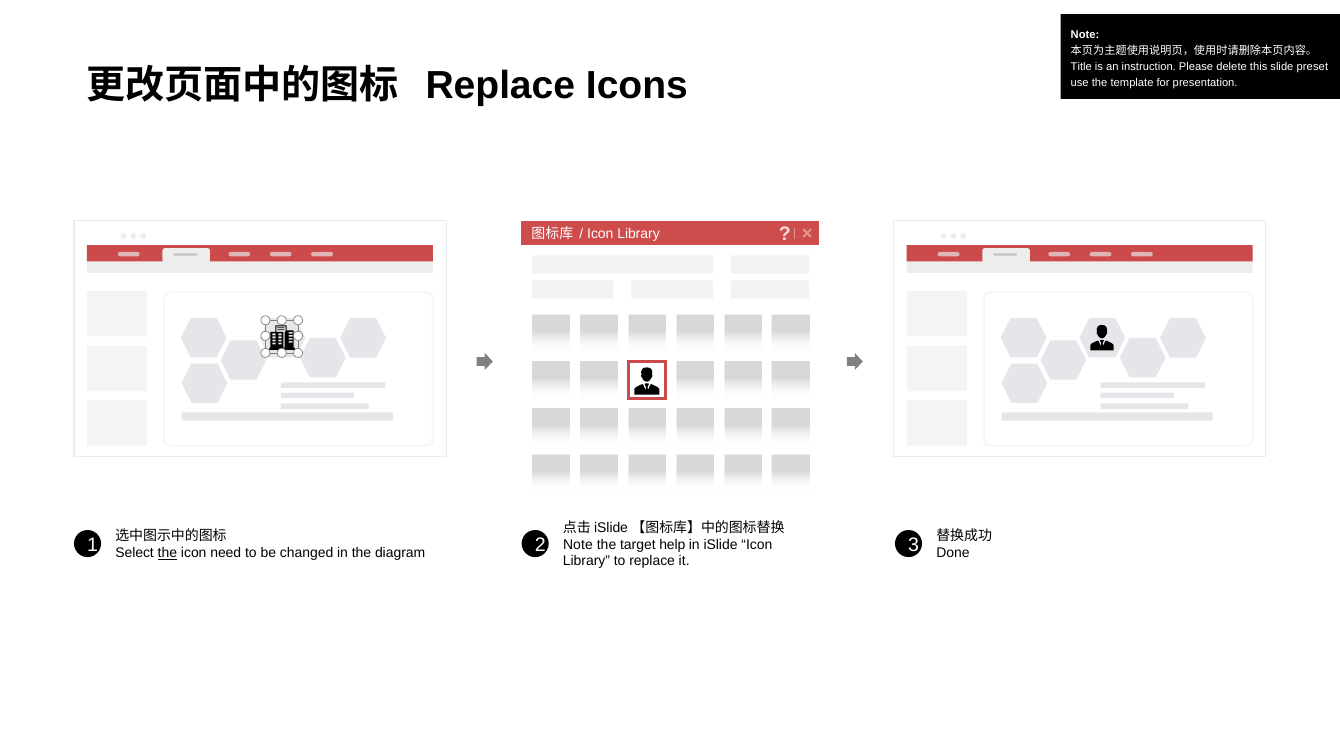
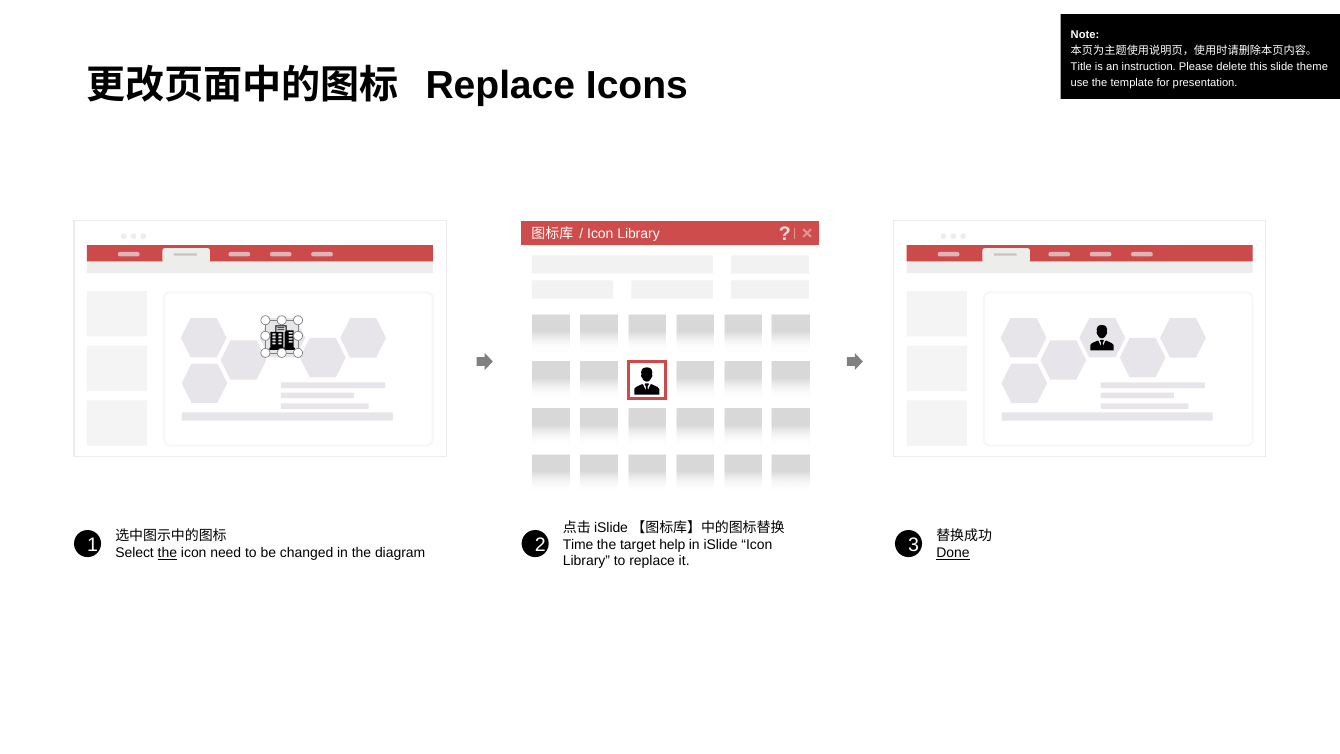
preset: preset -> theme (1312, 67)
Note: Note -> Time (578, 544)
Done underline: none -> present (953, 553)
